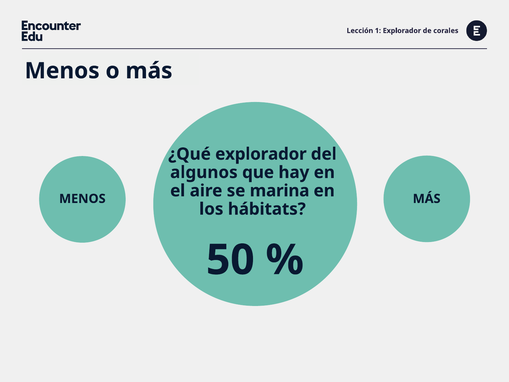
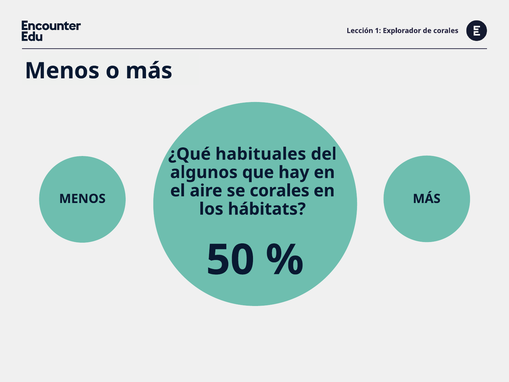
¿Qué explorador: explorador -> habituales (261, 154)
se marina: marina -> corales (280, 191)
